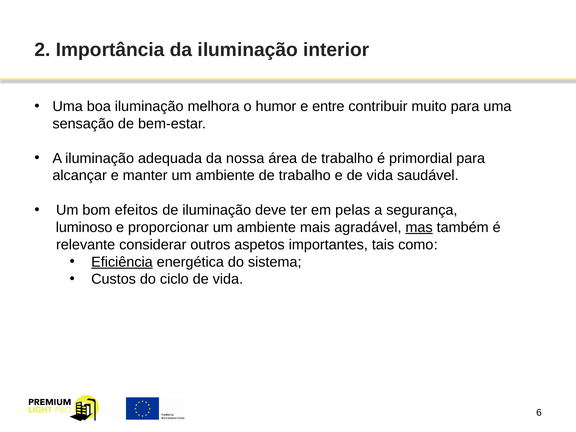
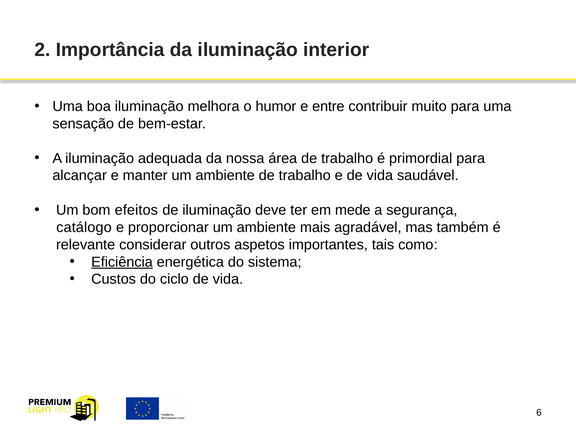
pelas: pelas -> mede (353, 210)
luminoso: luminoso -> catálogo (84, 227)
mas underline: present -> none (419, 227)
